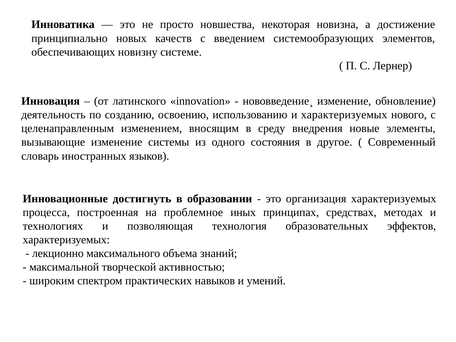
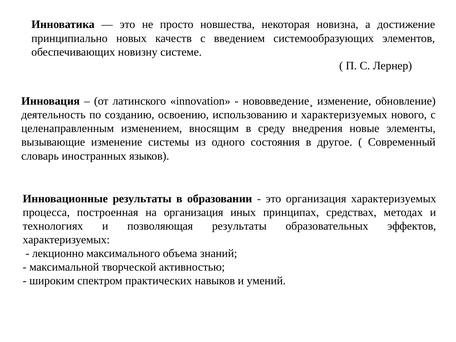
Инновационные достигнуть: достигнуть -> результаты (142, 199)
на проблемное: проблемное -> организация (194, 212)
позволяющая технология: технология -> результаты (239, 226)
